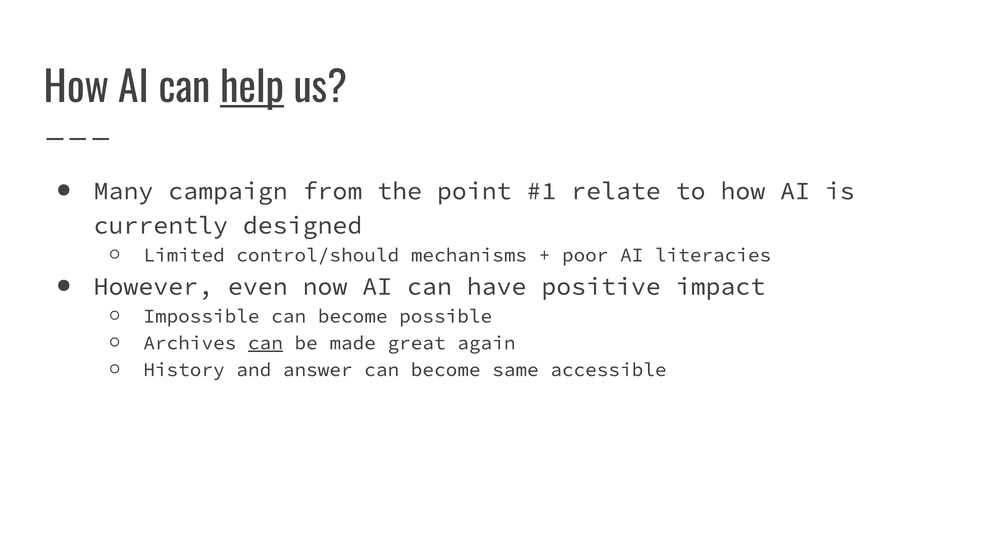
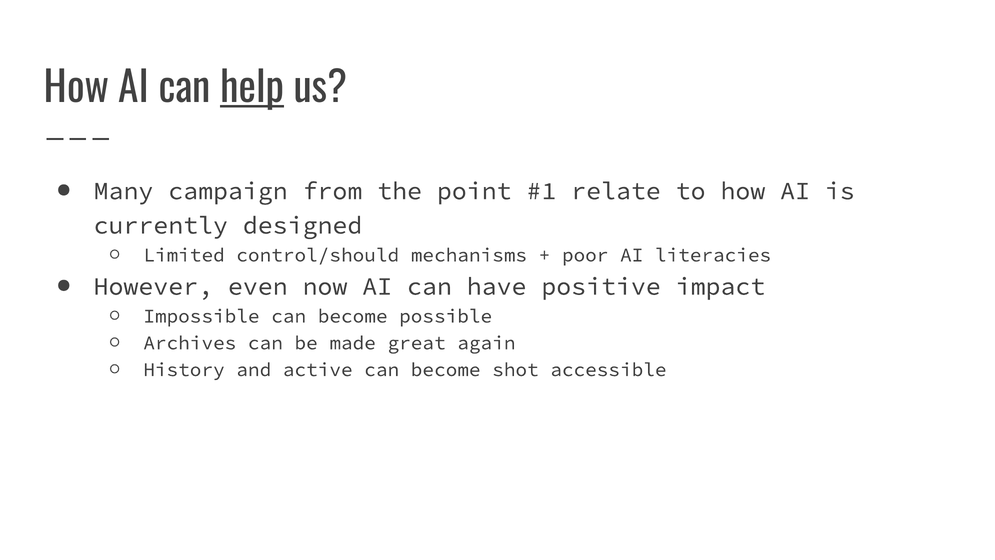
can underline: present -> none (265, 343)
answer: answer -> active (318, 369)
same: same -> shot (515, 369)
